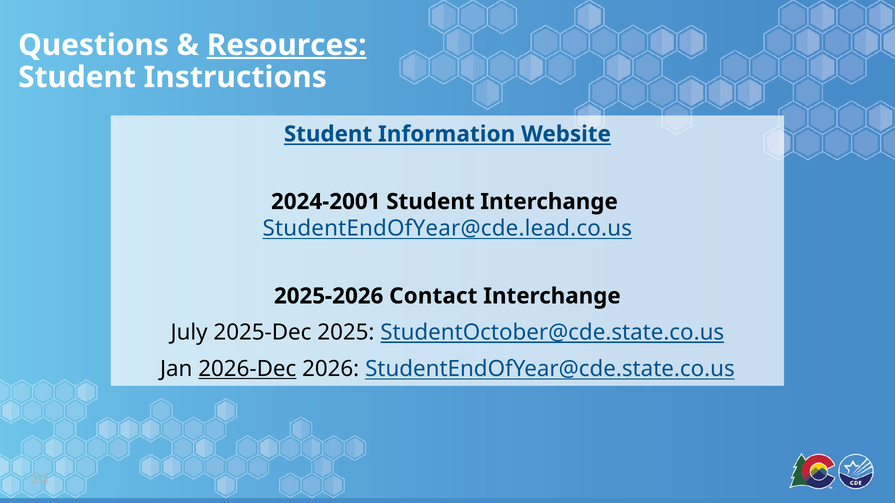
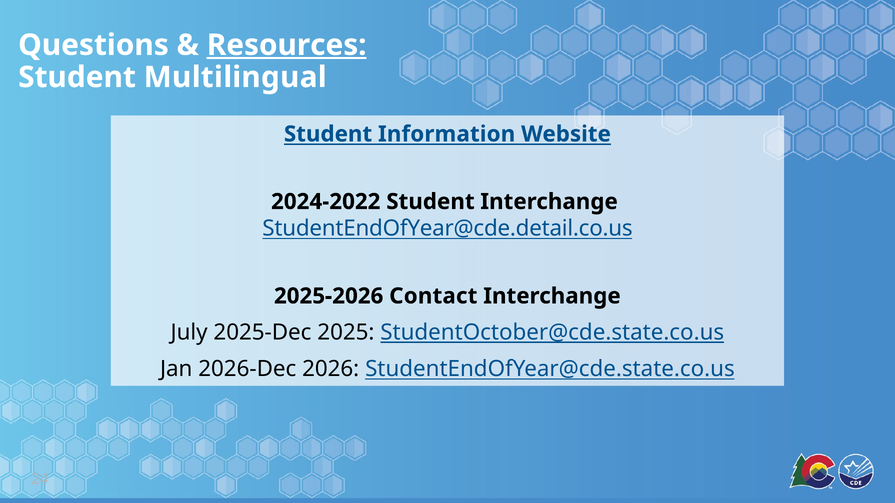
Instructions: Instructions -> Multilingual (235, 77)
2024-2001: 2024-2001 -> 2024-2022 (326, 202)
StudentEndOfYear@cde.lead.co.us: StudentEndOfYear@cde.lead.co.us -> StudentEndOfYear@cde.detail.co.us (448, 229)
2026-Dec underline: present -> none (247, 369)
